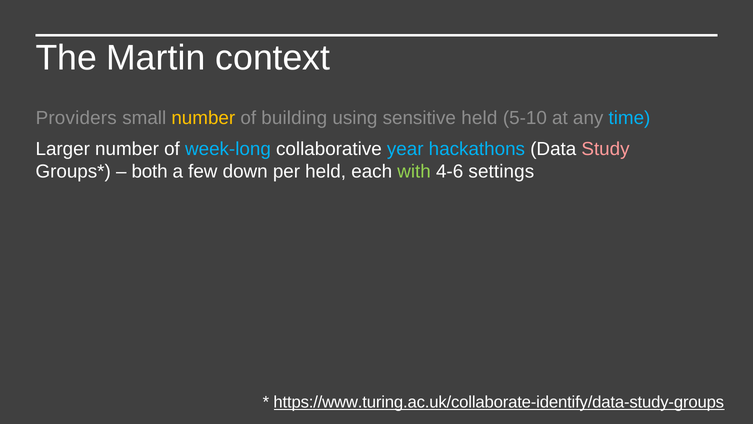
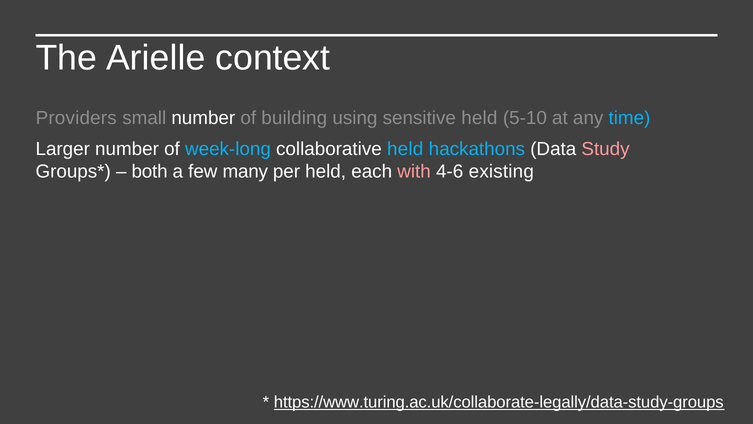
Martin: Martin -> Arielle (156, 58)
number colour: yellow -> white (203, 118)
collaborative year: year -> held (405, 149)
down: down -> many (245, 171)
with colour: light green -> pink (414, 171)
settings: settings -> existing (501, 171)
https://www.turing.ac.uk/collaborate-identify/data-study-groups: https://www.turing.ac.uk/collaborate-identify/data-study-groups -> https://www.turing.ac.uk/collaborate-legally/data-study-groups (499, 402)
